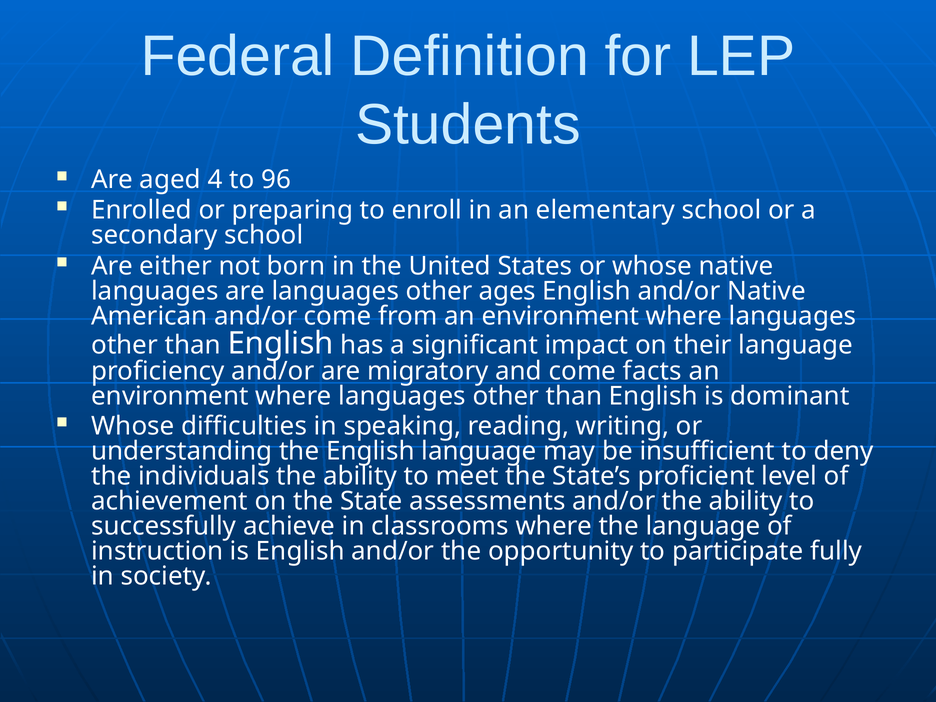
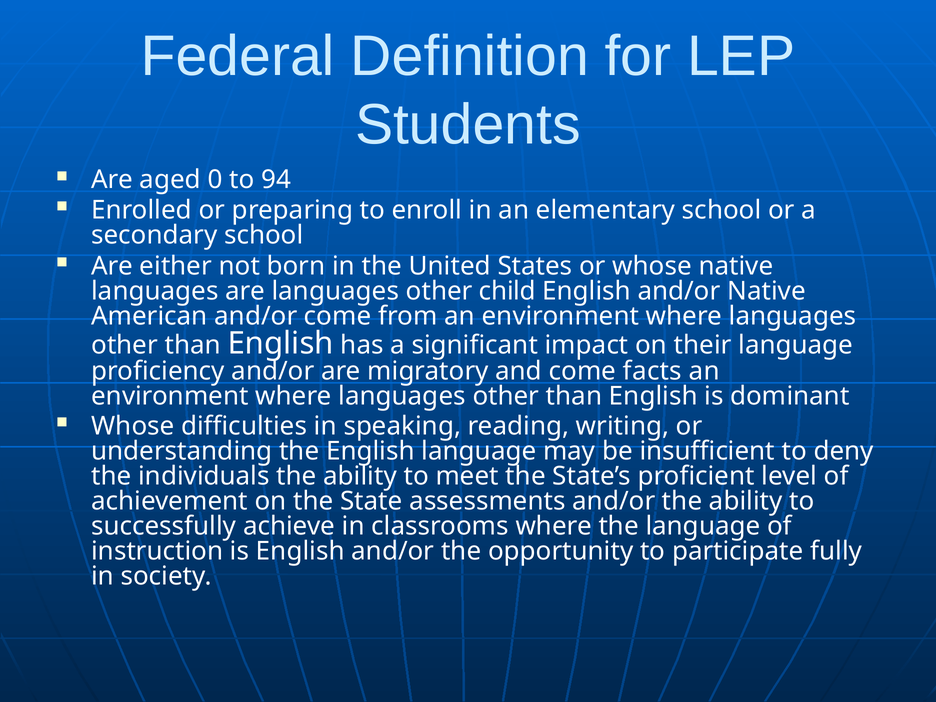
4: 4 -> 0 (215, 180)
96: 96 -> 94 (276, 180)
ages: ages -> child (507, 291)
